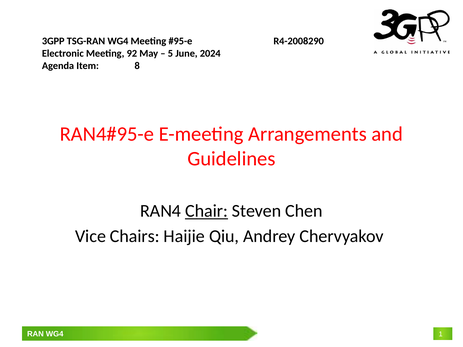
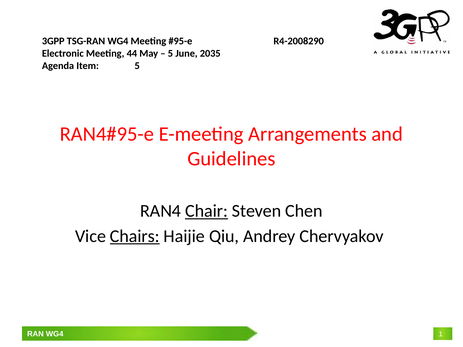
92: 92 -> 44 (132, 53)
2024: 2024 -> 2035 (210, 53)
Item 8: 8 -> 5 (137, 66)
Chairs underline: none -> present (135, 236)
